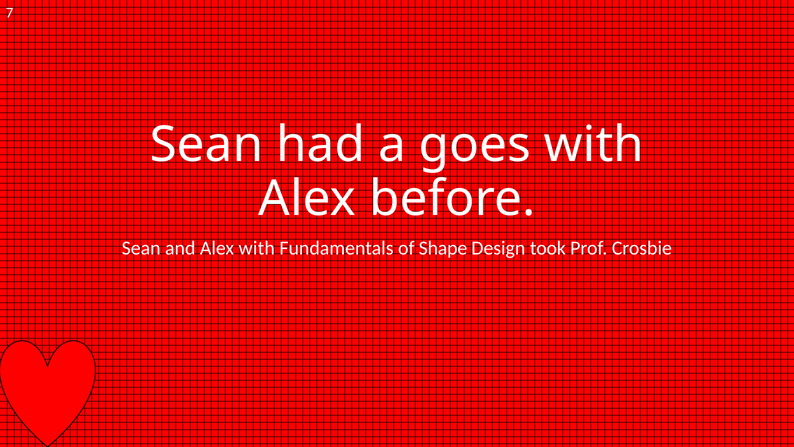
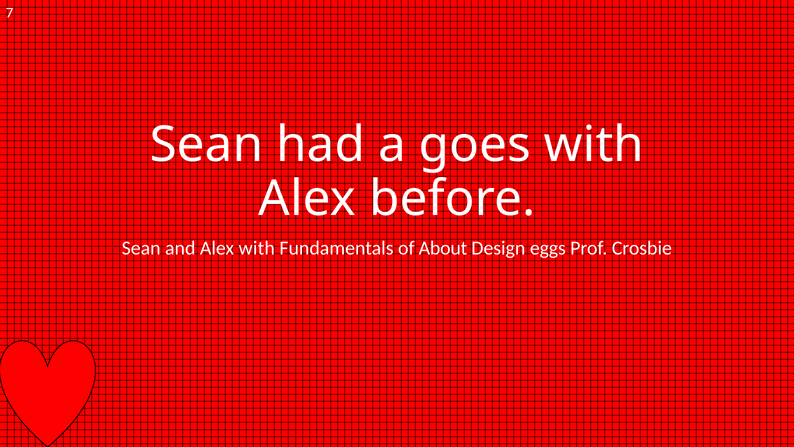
Shape: Shape -> About (443, 248)
took: took -> eggs (548, 248)
